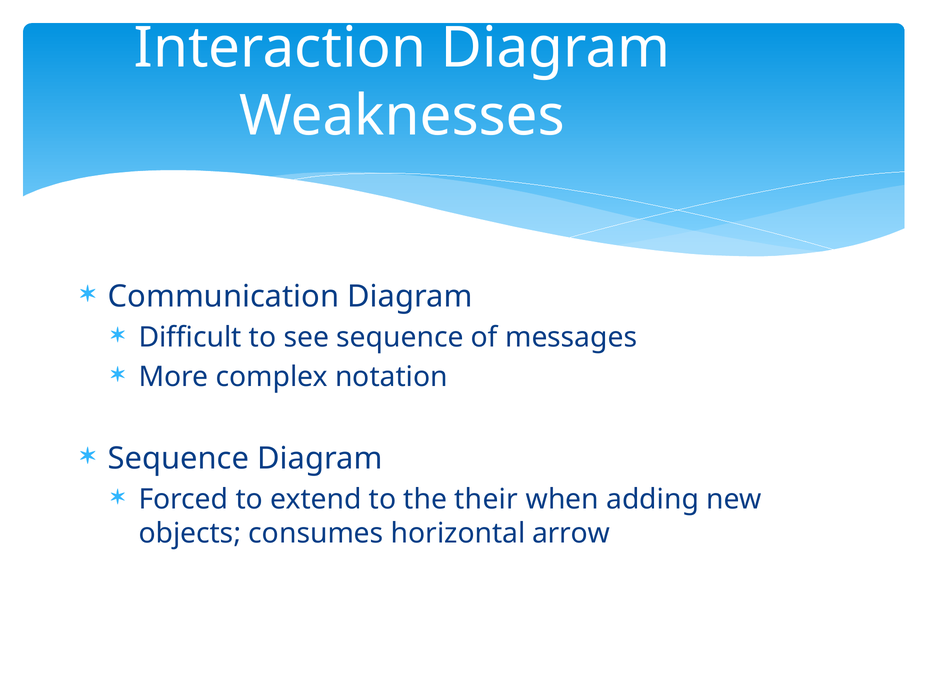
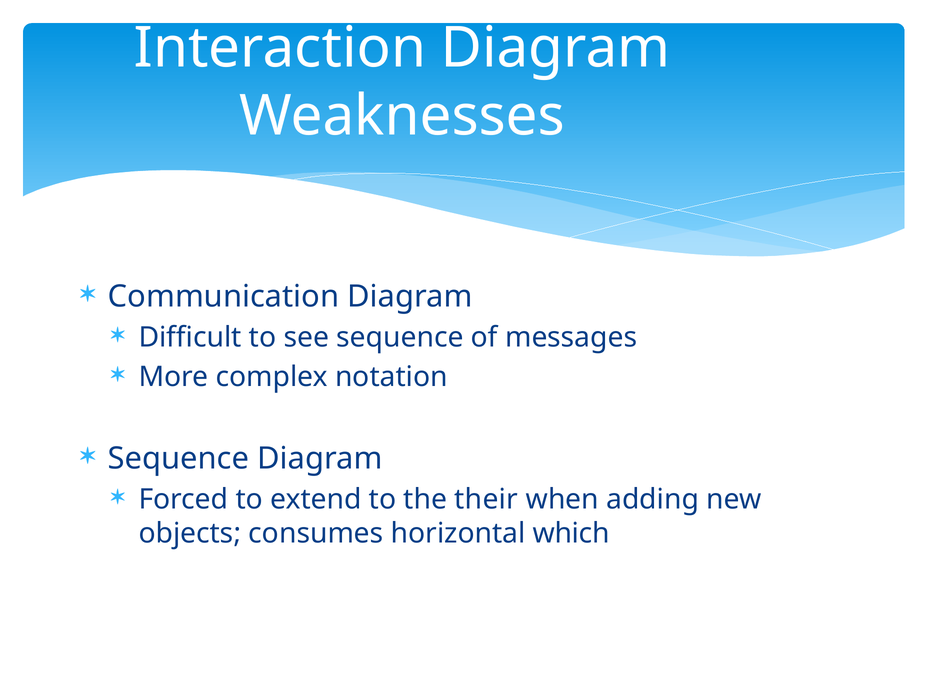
arrow: arrow -> which (571, 534)
